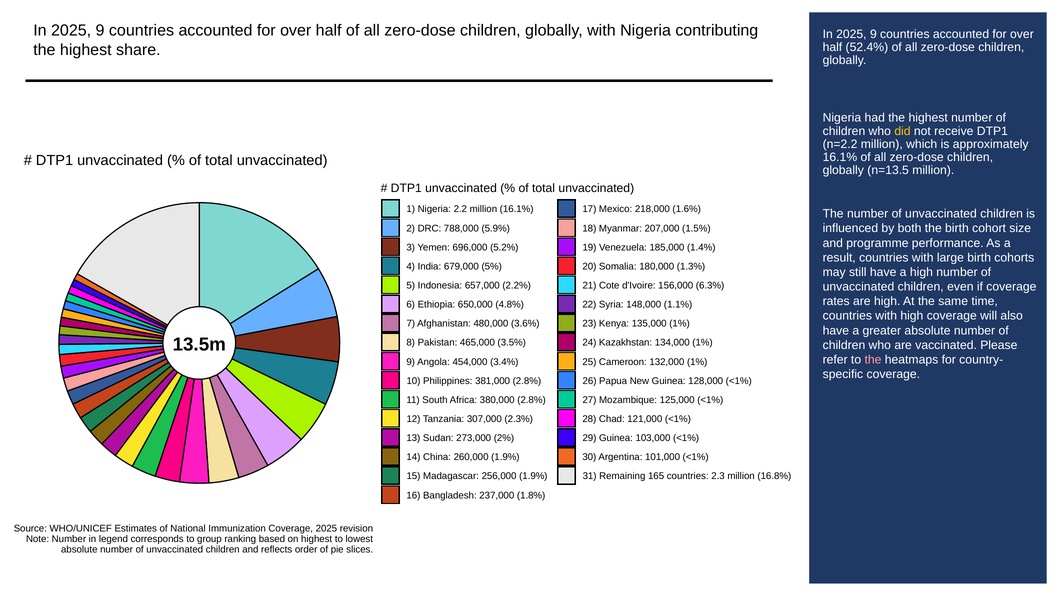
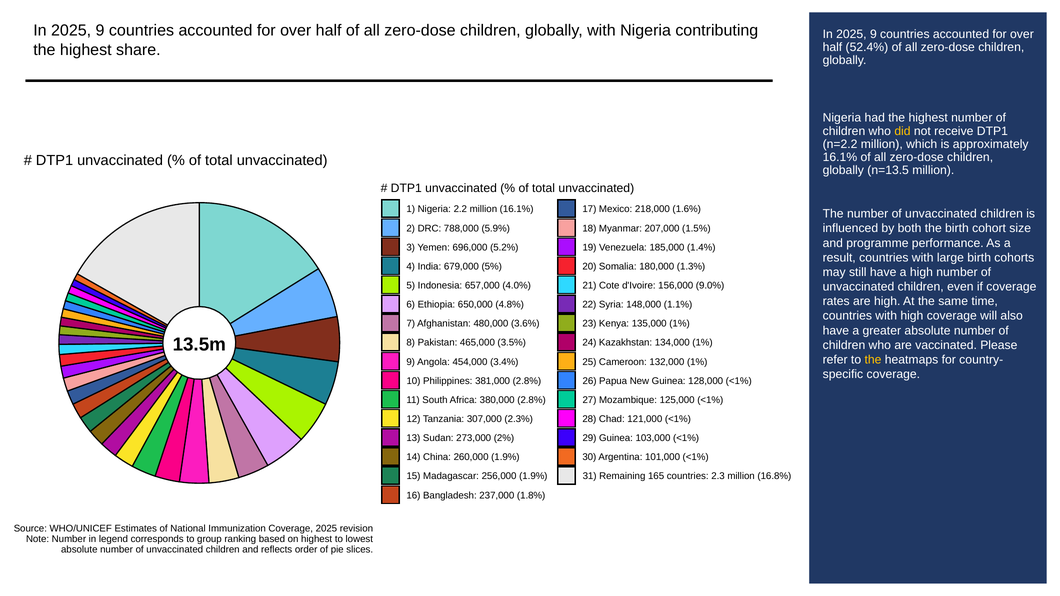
2.2%: 2.2% -> 4.0% (517, 286)
6.3%: 6.3% -> 9.0% (710, 286)
the colour: pink -> yellow (873, 360)
